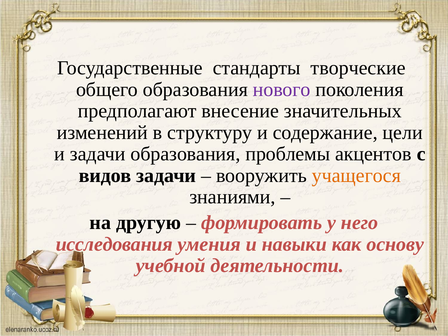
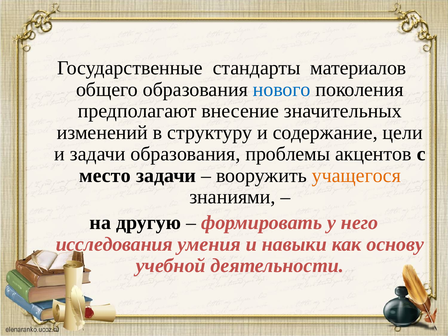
творческие: творческие -> материалов (358, 68)
нового colour: purple -> blue (282, 90)
видов: видов -> место (105, 176)
